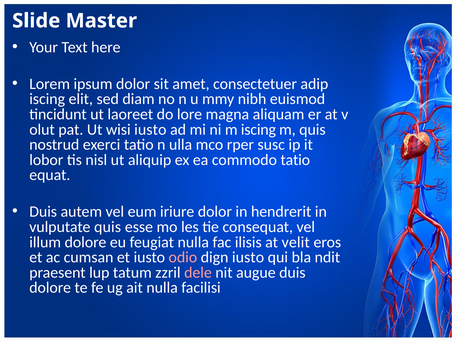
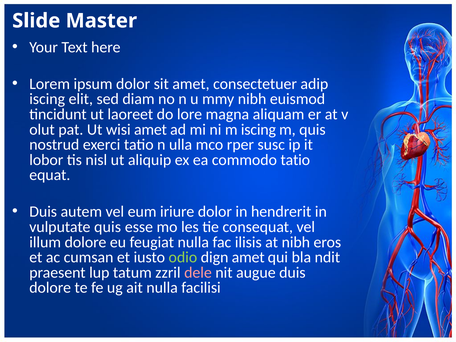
wisi iusto: iusto -> amet (150, 129)
at velit: velit -> nibh (296, 242)
odio colour: pink -> light green (183, 257)
dign iusto: iusto -> amet (248, 257)
